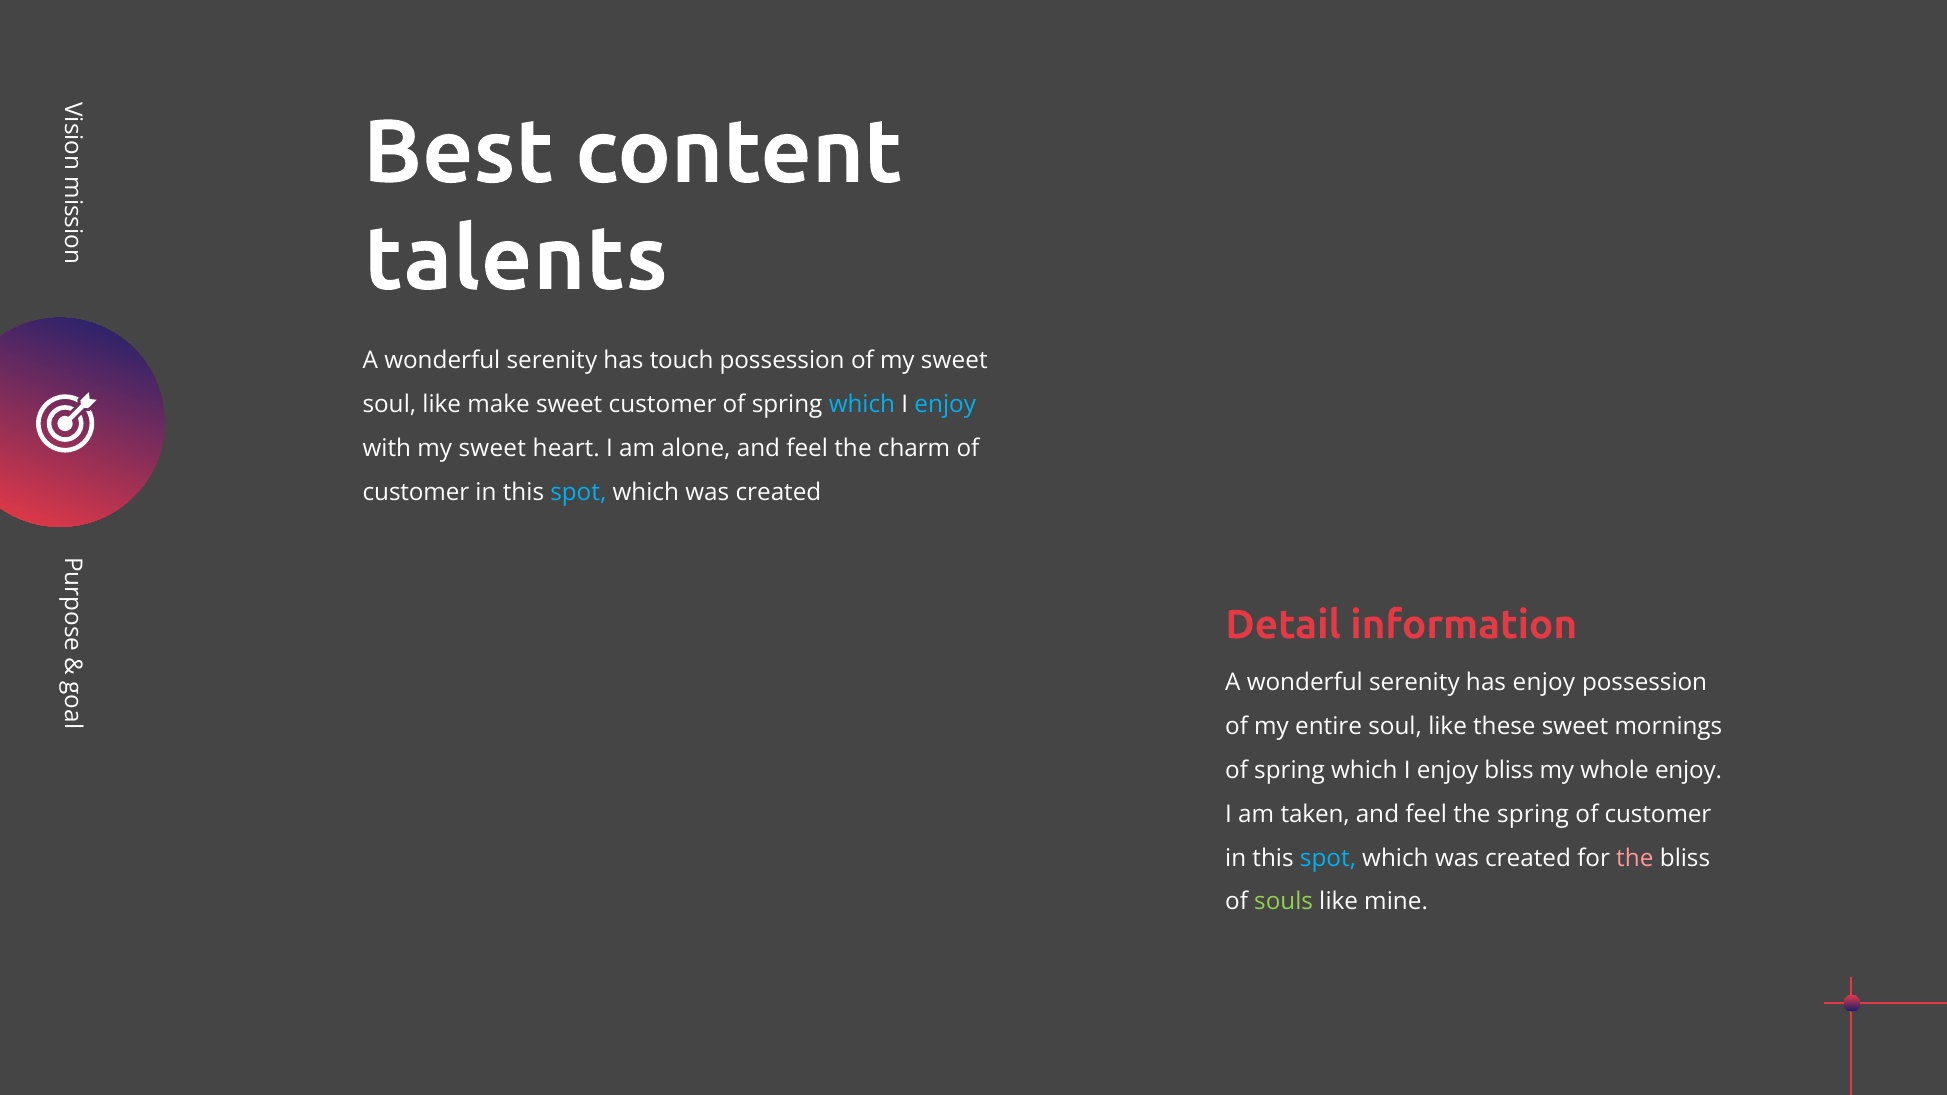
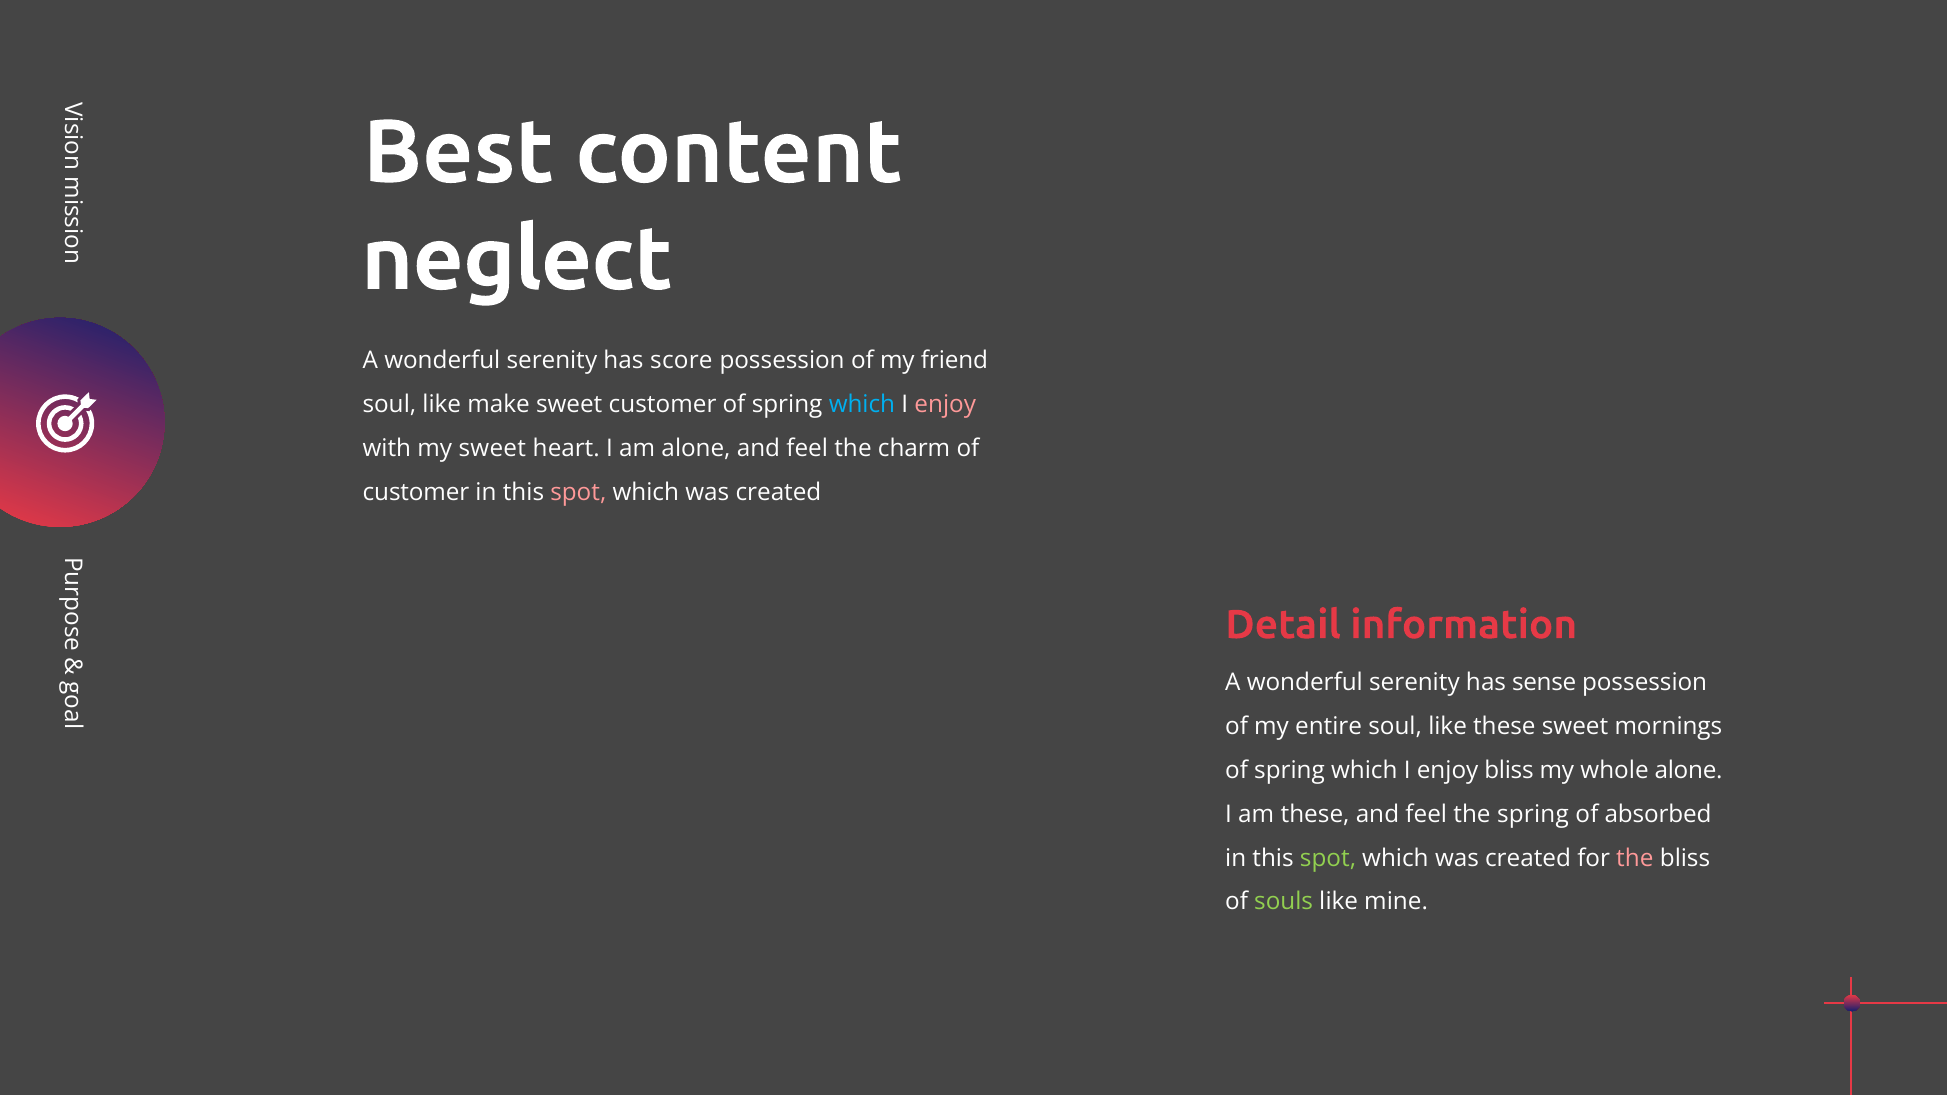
talents: talents -> neglect (517, 259)
touch: touch -> score (681, 361)
of my sweet: sweet -> friend (954, 361)
enjoy colour: light blue -> pink (945, 405)
spot colour: light blue -> pink (578, 492)
has enjoy: enjoy -> sense (1544, 683)
whole enjoy: enjoy -> alone (1689, 771)
am taken: taken -> these (1315, 814)
customer: customer -> absorbed (1658, 814)
spot colour: light blue -> light green (1328, 858)
